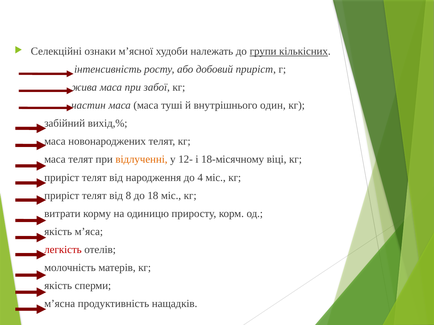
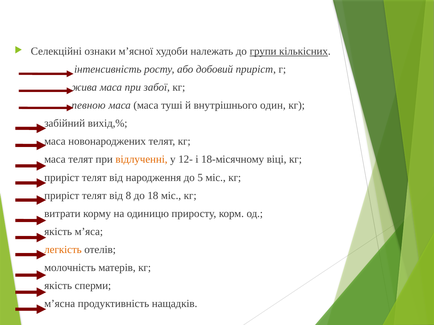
частин: частин -> певною (89, 106)
4: 4 -> 5 (200, 178)
легкість colour: red -> orange (63, 250)
